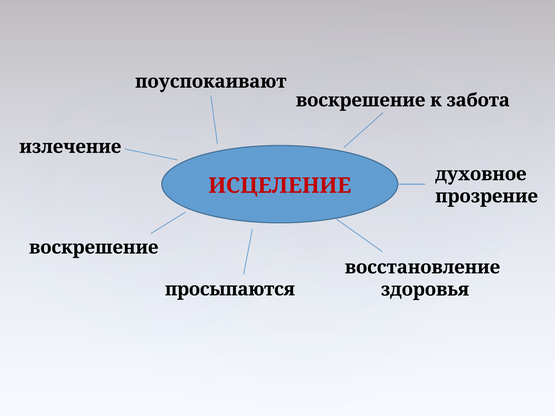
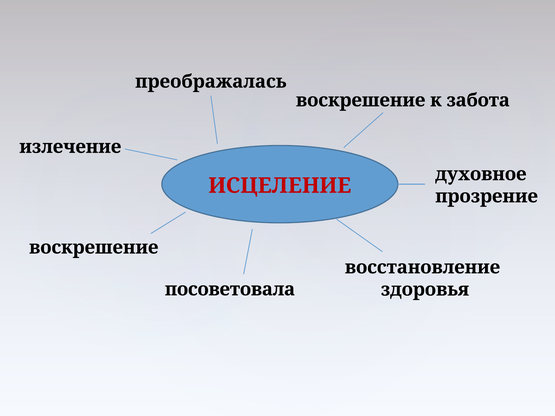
поуспокаивают: поуспокаивают -> преображалась (211, 82)
просыпаются: просыпаются -> посоветовала (230, 289)
